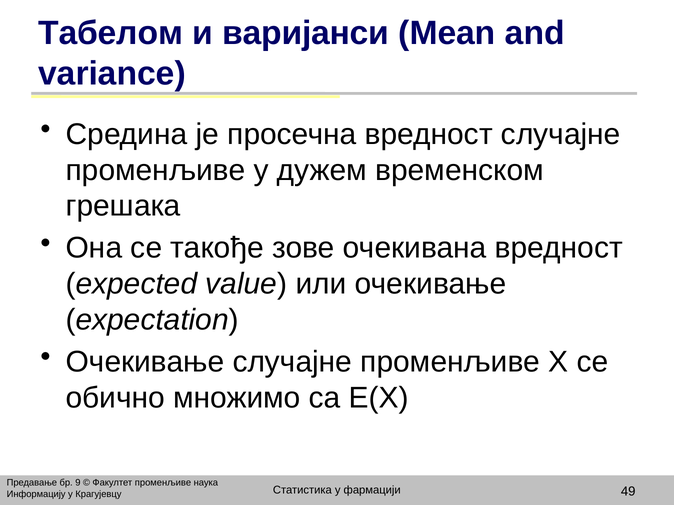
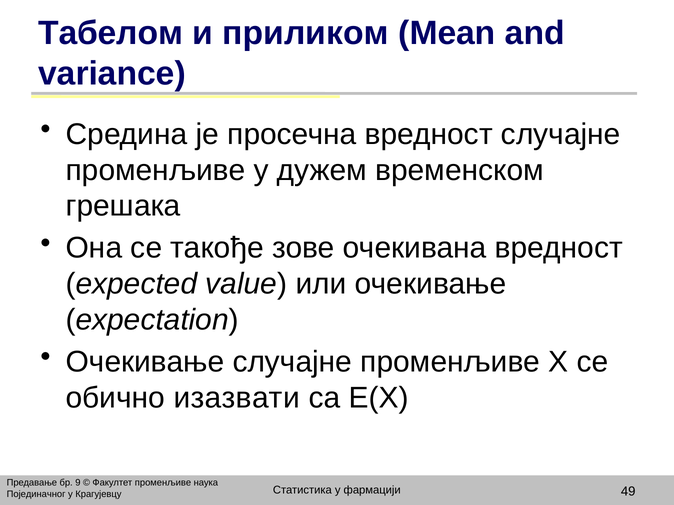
варијанси: варијанси -> приликом (305, 33)
множимо: множимо -> изазвати (237, 398)
Информацију: Информацију -> Појединачног (36, 494)
